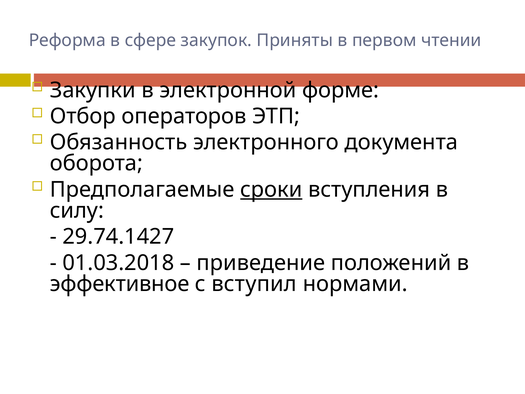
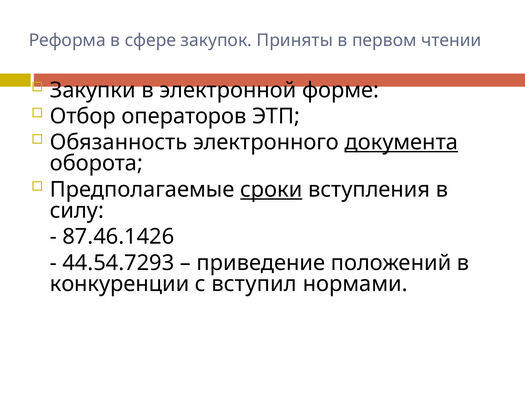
документа underline: none -> present (401, 142)
29.74.1427: 29.74.1427 -> 87.46.1426 (118, 237)
01.03.2018: 01.03.2018 -> 44.54.7293 (118, 263)
эффективное: эффективное -> конкуренции (120, 284)
